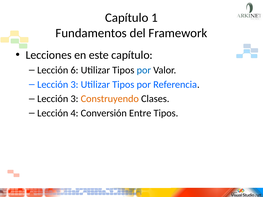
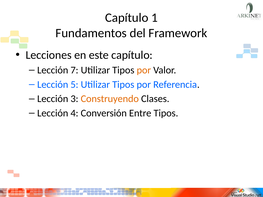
6: 6 -> 7 (74, 70)
por colour: blue -> orange (144, 70)
3: 3 -> 5 (74, 85)
